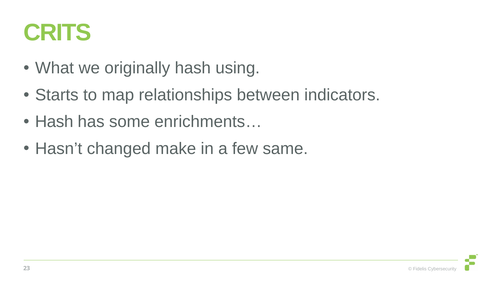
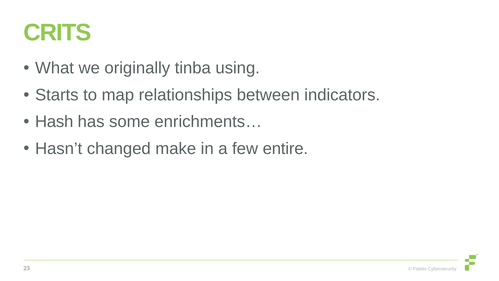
originally hash: hash -> tinba (193, 68)
same: same -> entire (285, 148)
